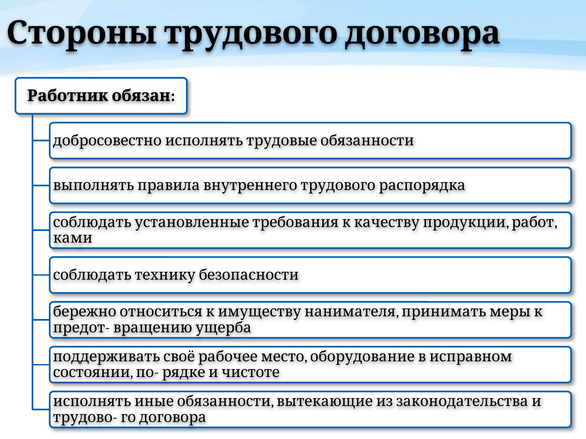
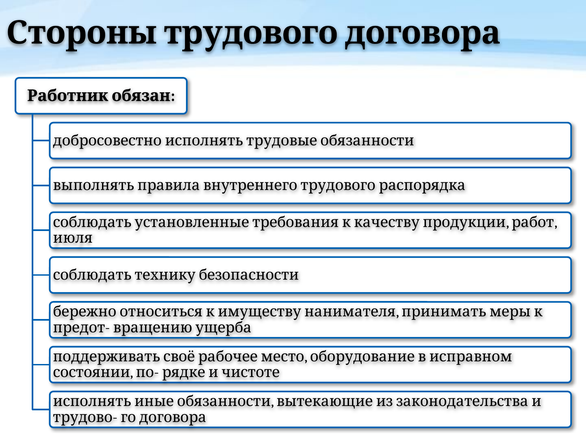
ками: ками -> июля (73, 238)
